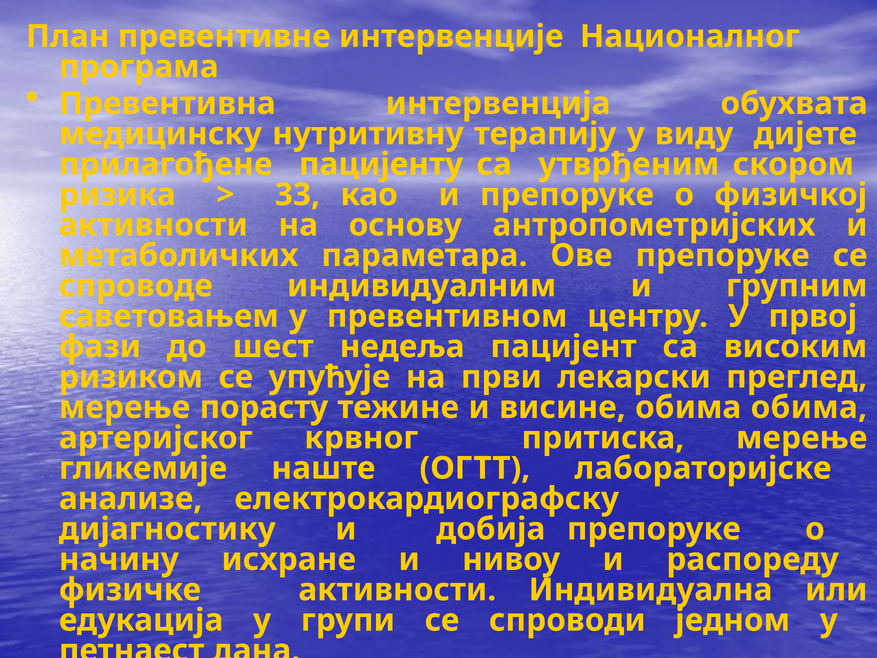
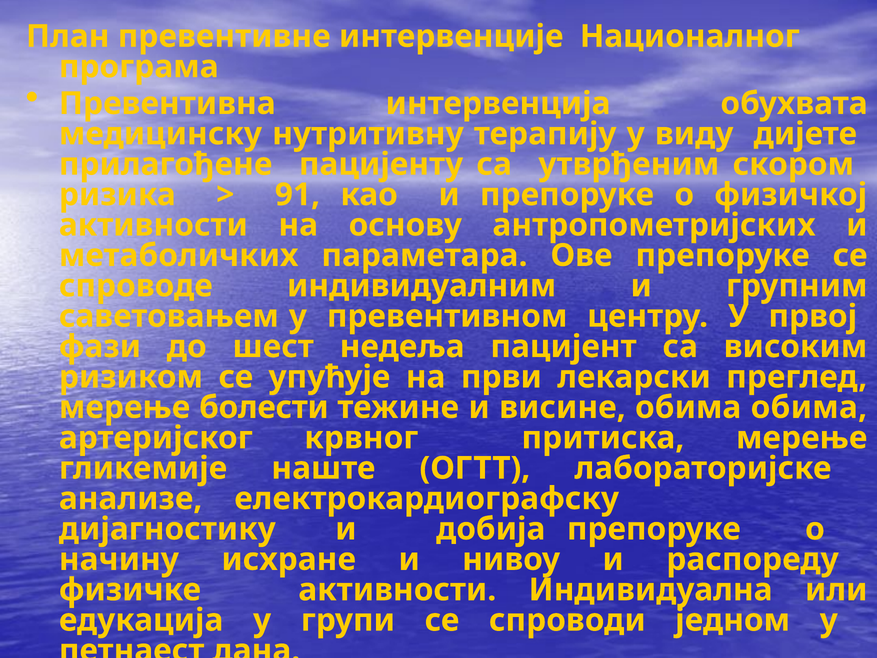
33: 33 -> 91 (297, 195)
порасту: порасту -> болести (264, 407)
